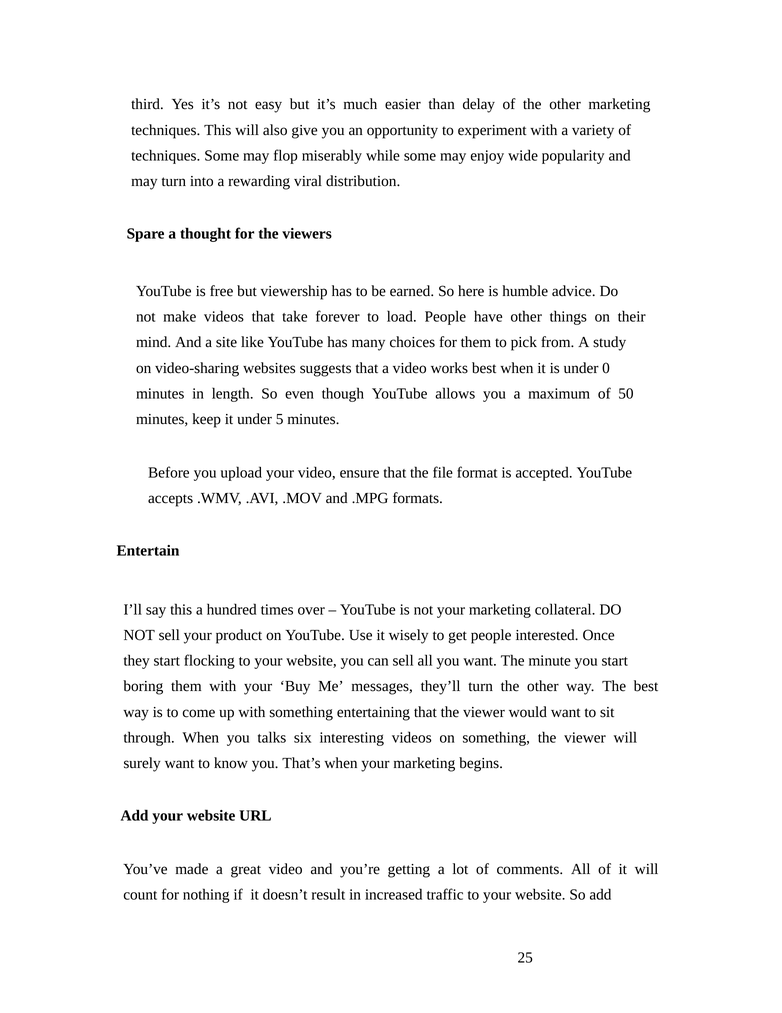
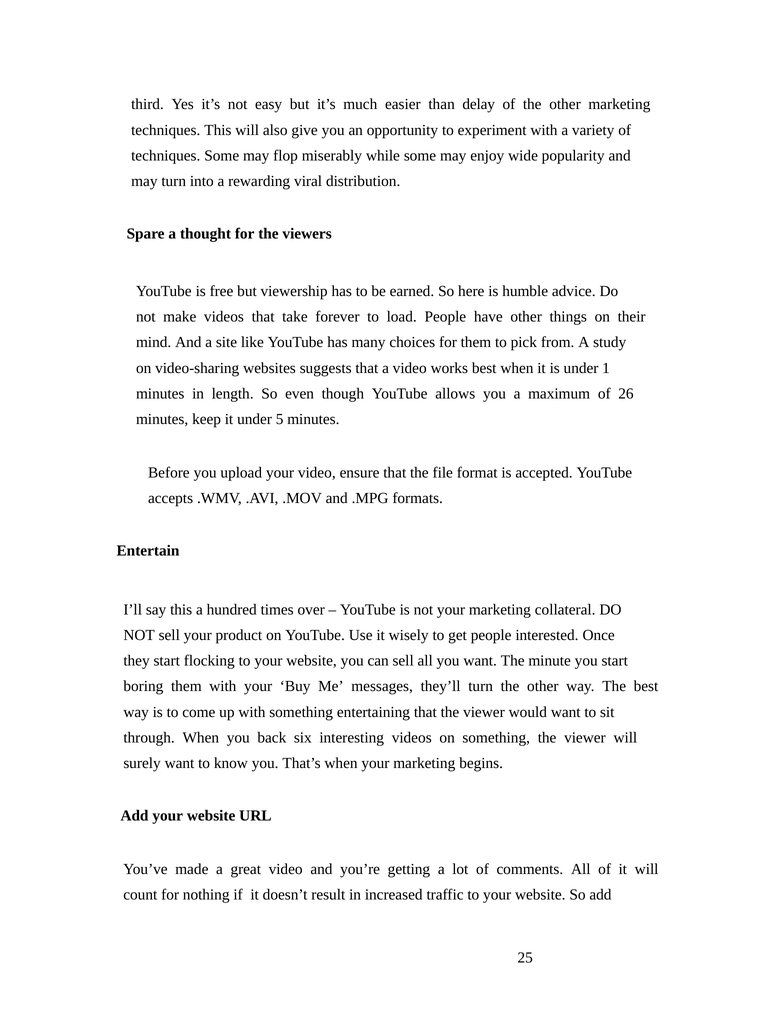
0: 0 -> 1 (606, 368)
50: 50 -> 26 (626, 393)
talks: talks -> back (272, 737)
